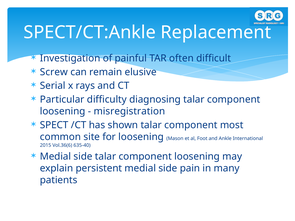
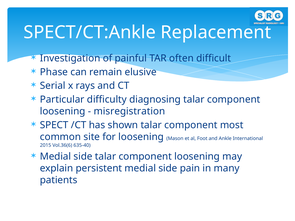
Screw: Screw -> Phase (54, 72)
